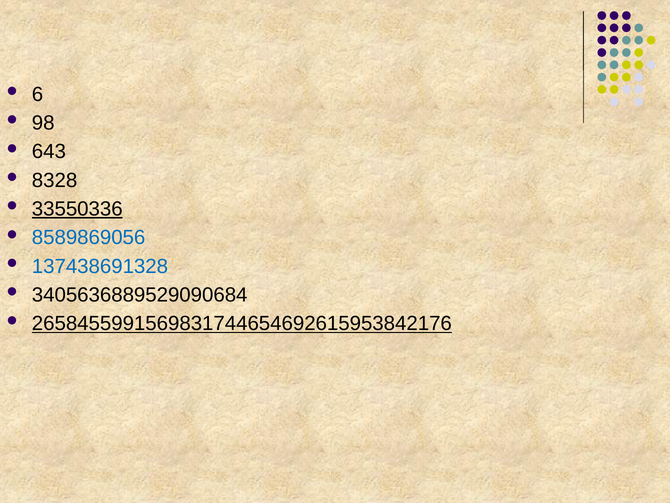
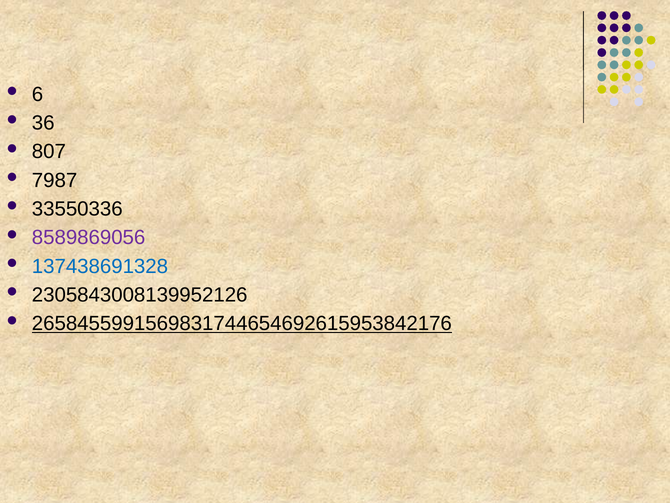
98: 98 -> 36 (43, 123)
643: 643 -> 807 (49, 151)
8328: 8328 -> 7987 (55, 180)
33550336 underline: present -> none (77, 209)
8589869056 colour: blue -> purple (89, 237)
3405636889529090684: 3405636889529090684 -> 2305843008139952126 (140, 295)
